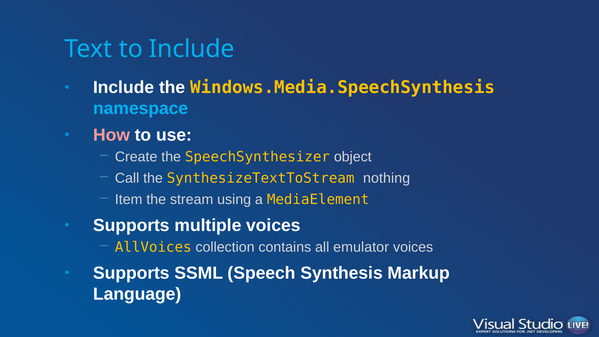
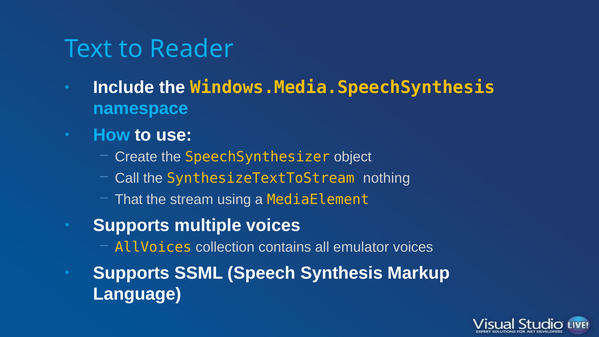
to Include: Include -> Reader (192, 49)
How colour: pink -> light blue (112, 135)
Item: Item -> That (129, 200)
